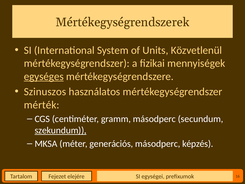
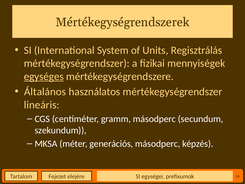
Közvetlenül: Közvetlenül -> Regisztrálás (196, 50)
Szinuszos: Szinuszos -> Általános (45, 92)
mérték: mérték -> lineáris (42, 105)
szekundum underline: present -> none (61, 130)
